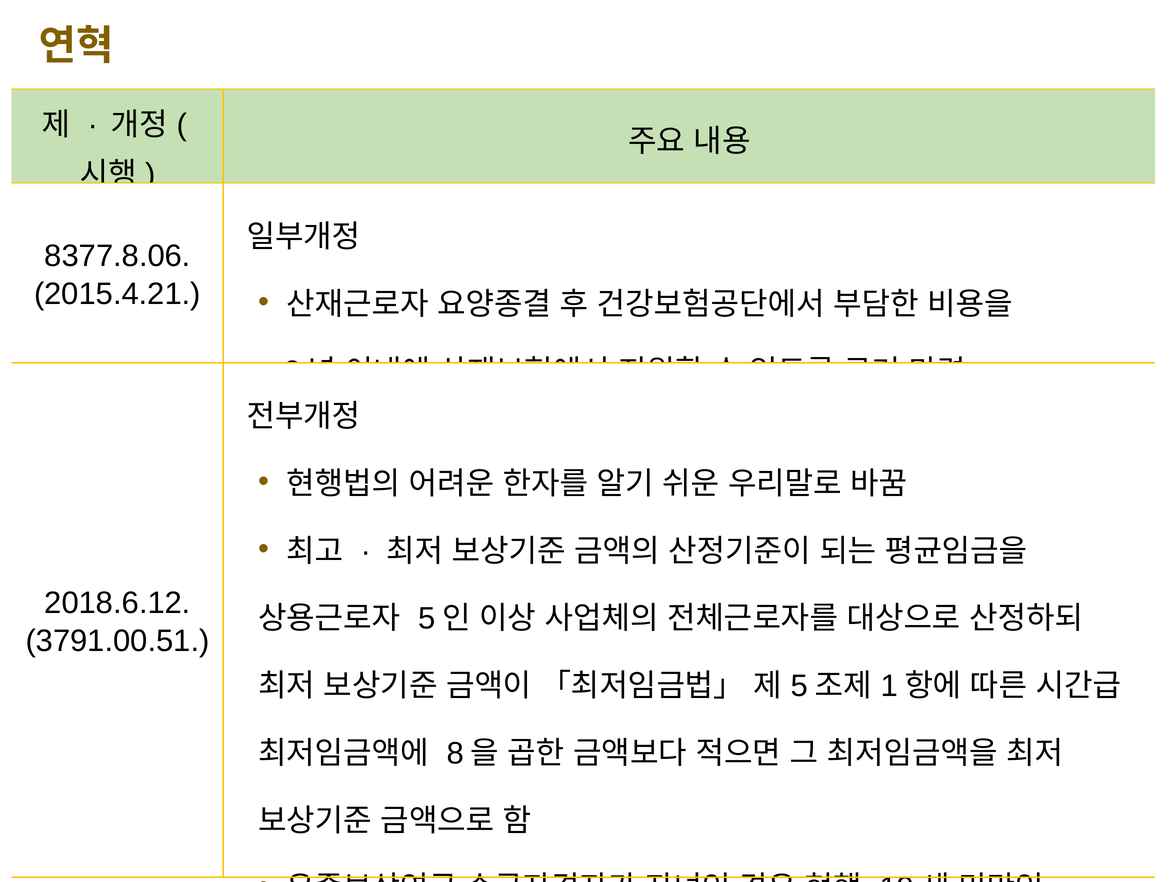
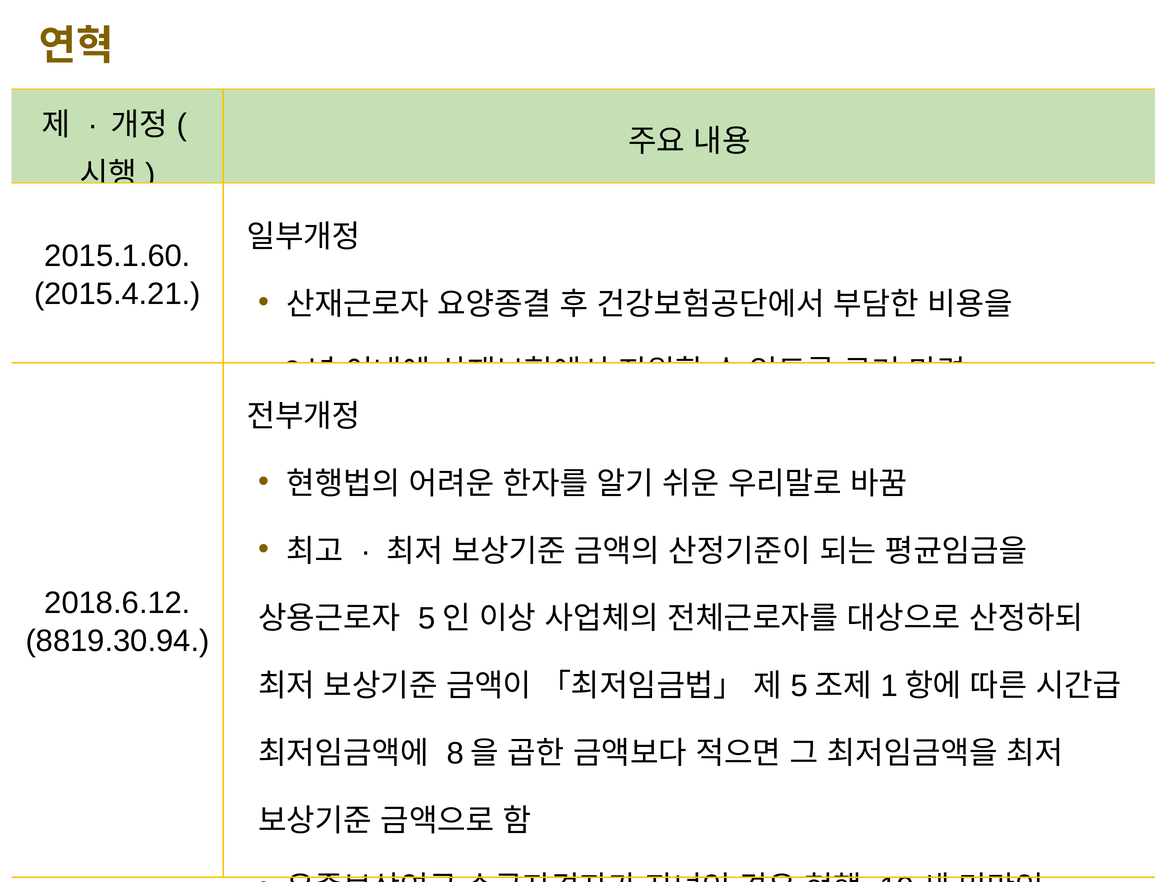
8377.8.06: 8377.8.06 -> 2015.1.60 (118, 256)
3791.00.51: 3791.00.51 -> 8819.30.94 (118, 641)
